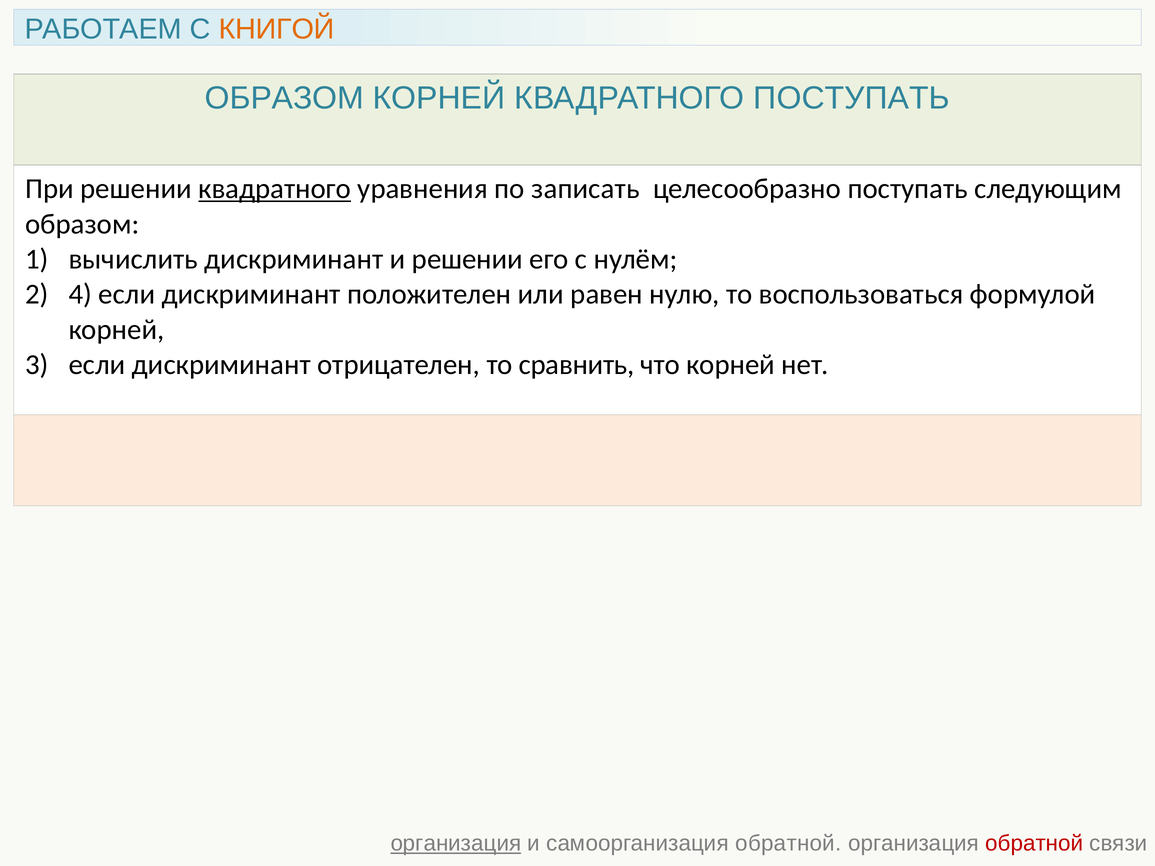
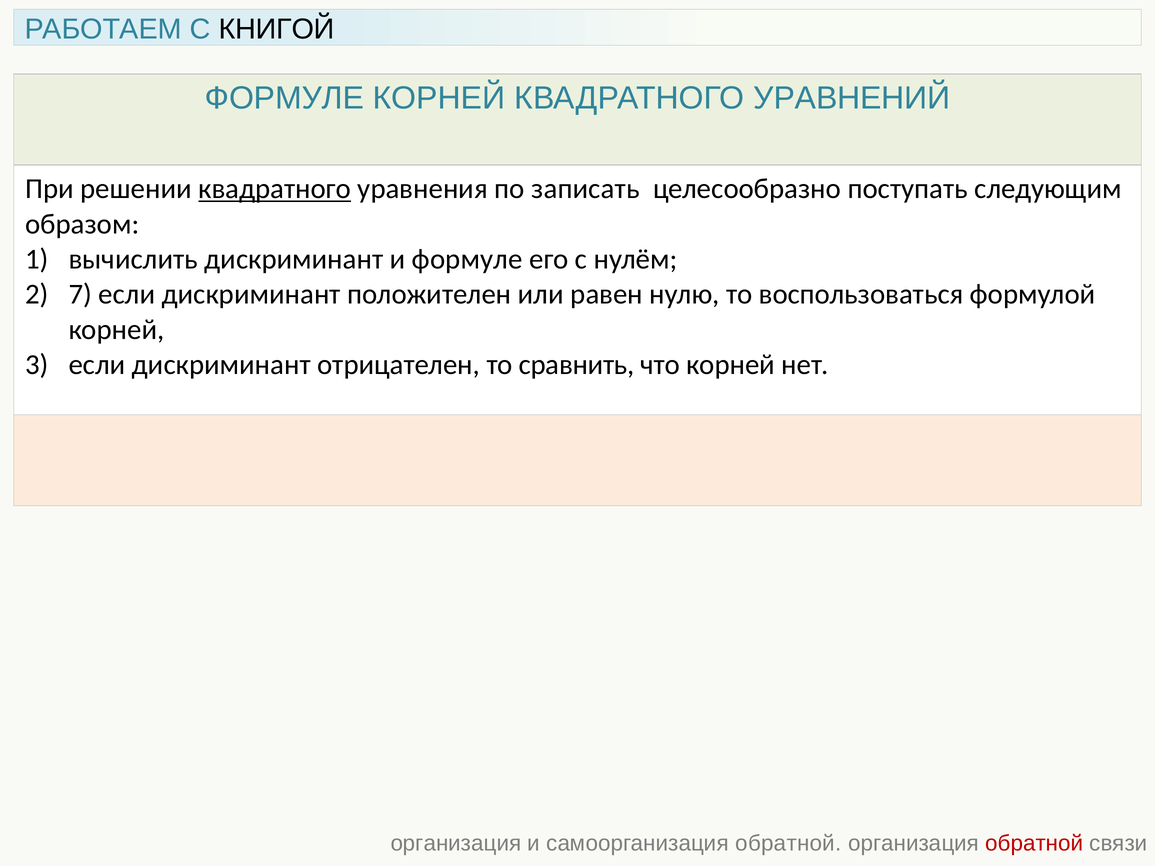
КНИГОЙ colour: orange -> black (276, 29)
ОБРАЗОМ: ОБРАЗОМ -> ФОРМУЛЕ (284, 98)
КВАДРАТНОГО ПОСТУПАТЬ: ПОСТУПАТЬ -> УРАВНЕНИЙ (852, 98)
и решении: решении -> формуле (467, 259)
4: 4 -> 7 (80, 295)
организация underline: present -> none (456, 844)
